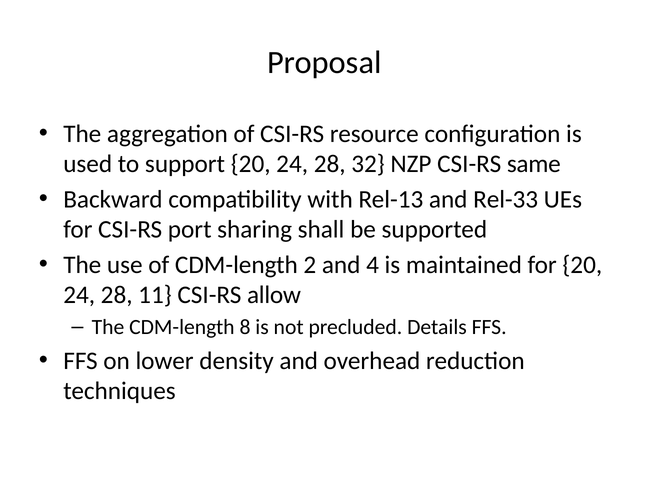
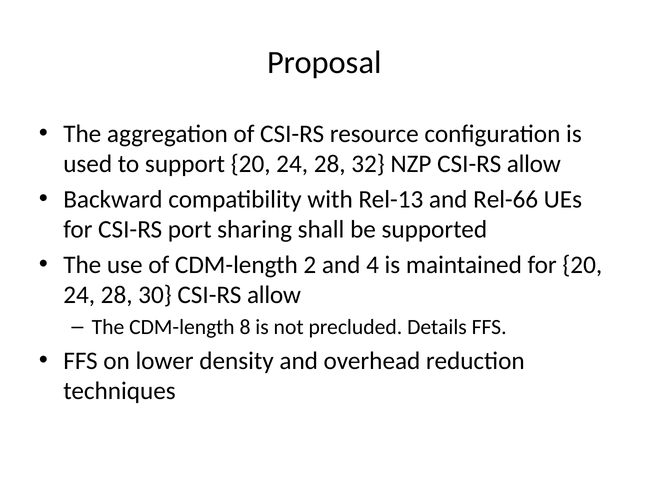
NZP CSI-RS same: same -> allow (534, 164)
Rel-33: Rel-33 -> Rel-66 (506, 199)
11: 11 -> 30 (155, 295)
